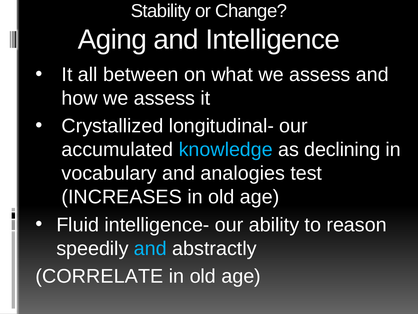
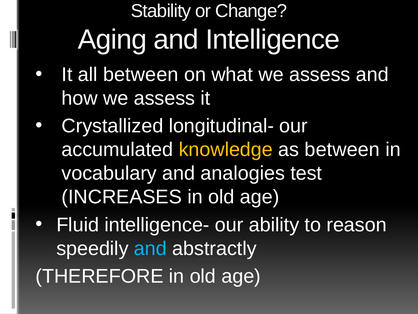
knowledge colour: light blue -> yellow (226, 149)
as declining: declining -> between (342, 149)
CORRELATE: CORRELATE -> THEREFORE (99, 276)
